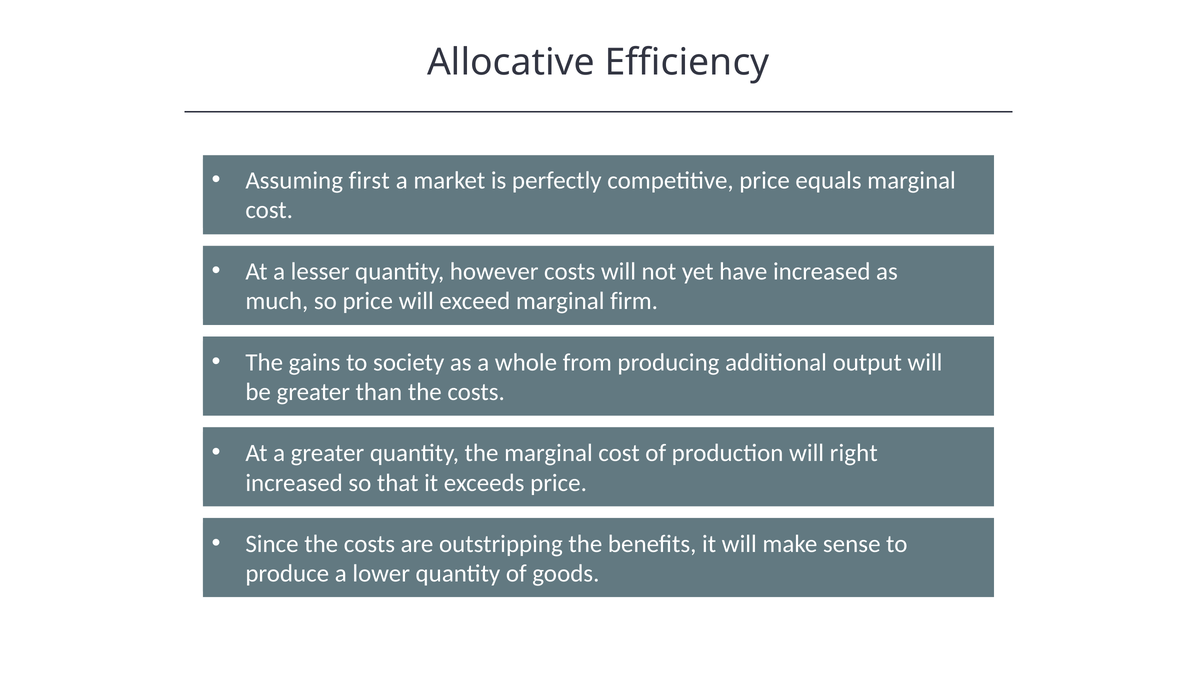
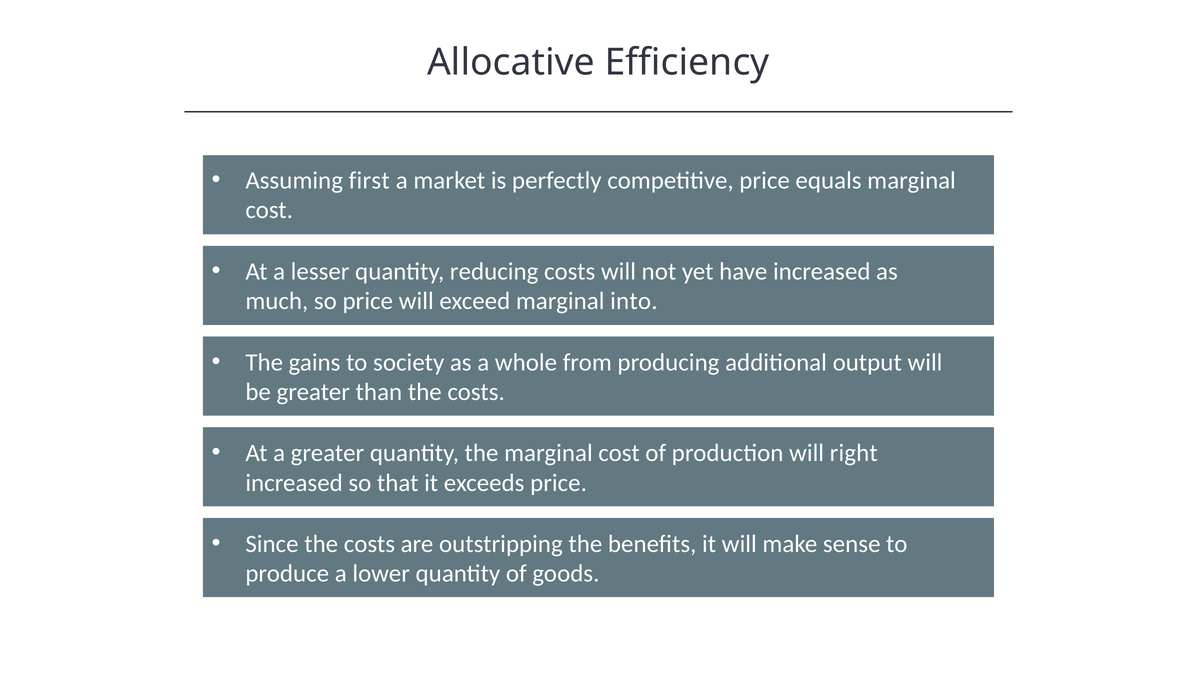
however: however -> reducing (494, 271)
firm: firm -> into (634, 301)
